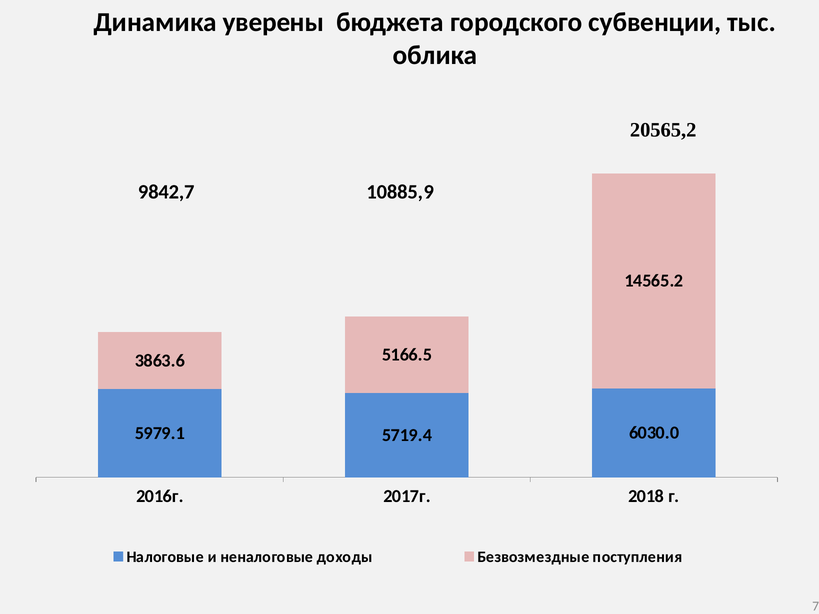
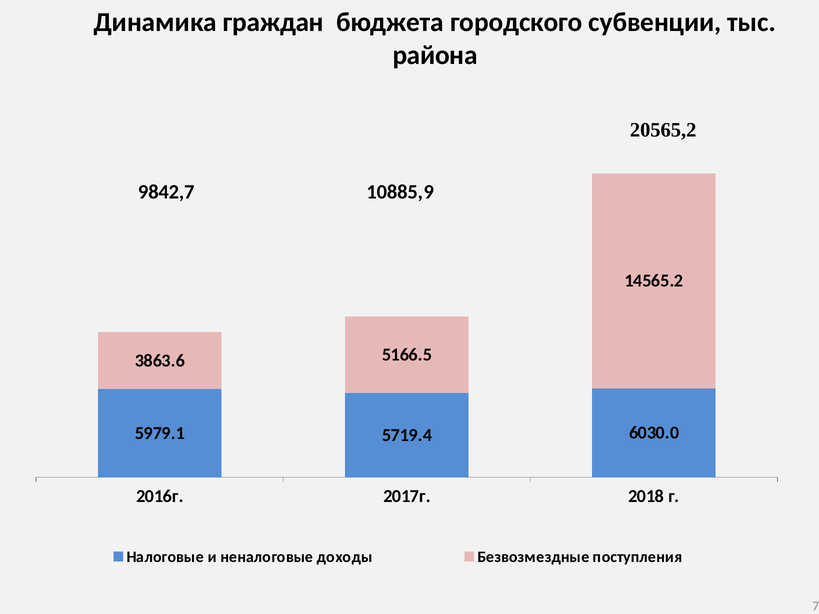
уверены: уверены -> граждан (273, 22)
облика: облика -> района (435, 55)
